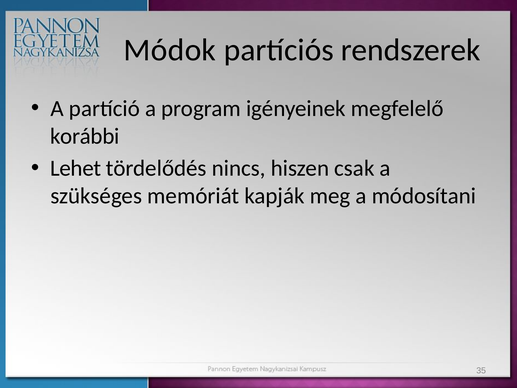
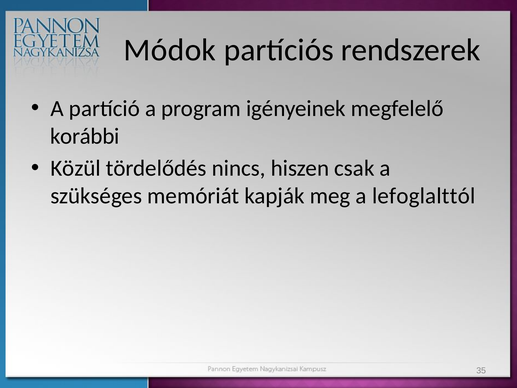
Lehet: Lehet -> Közül (76, 168)
módosítani: módosítani -> lefoglalttól (424, 196)
